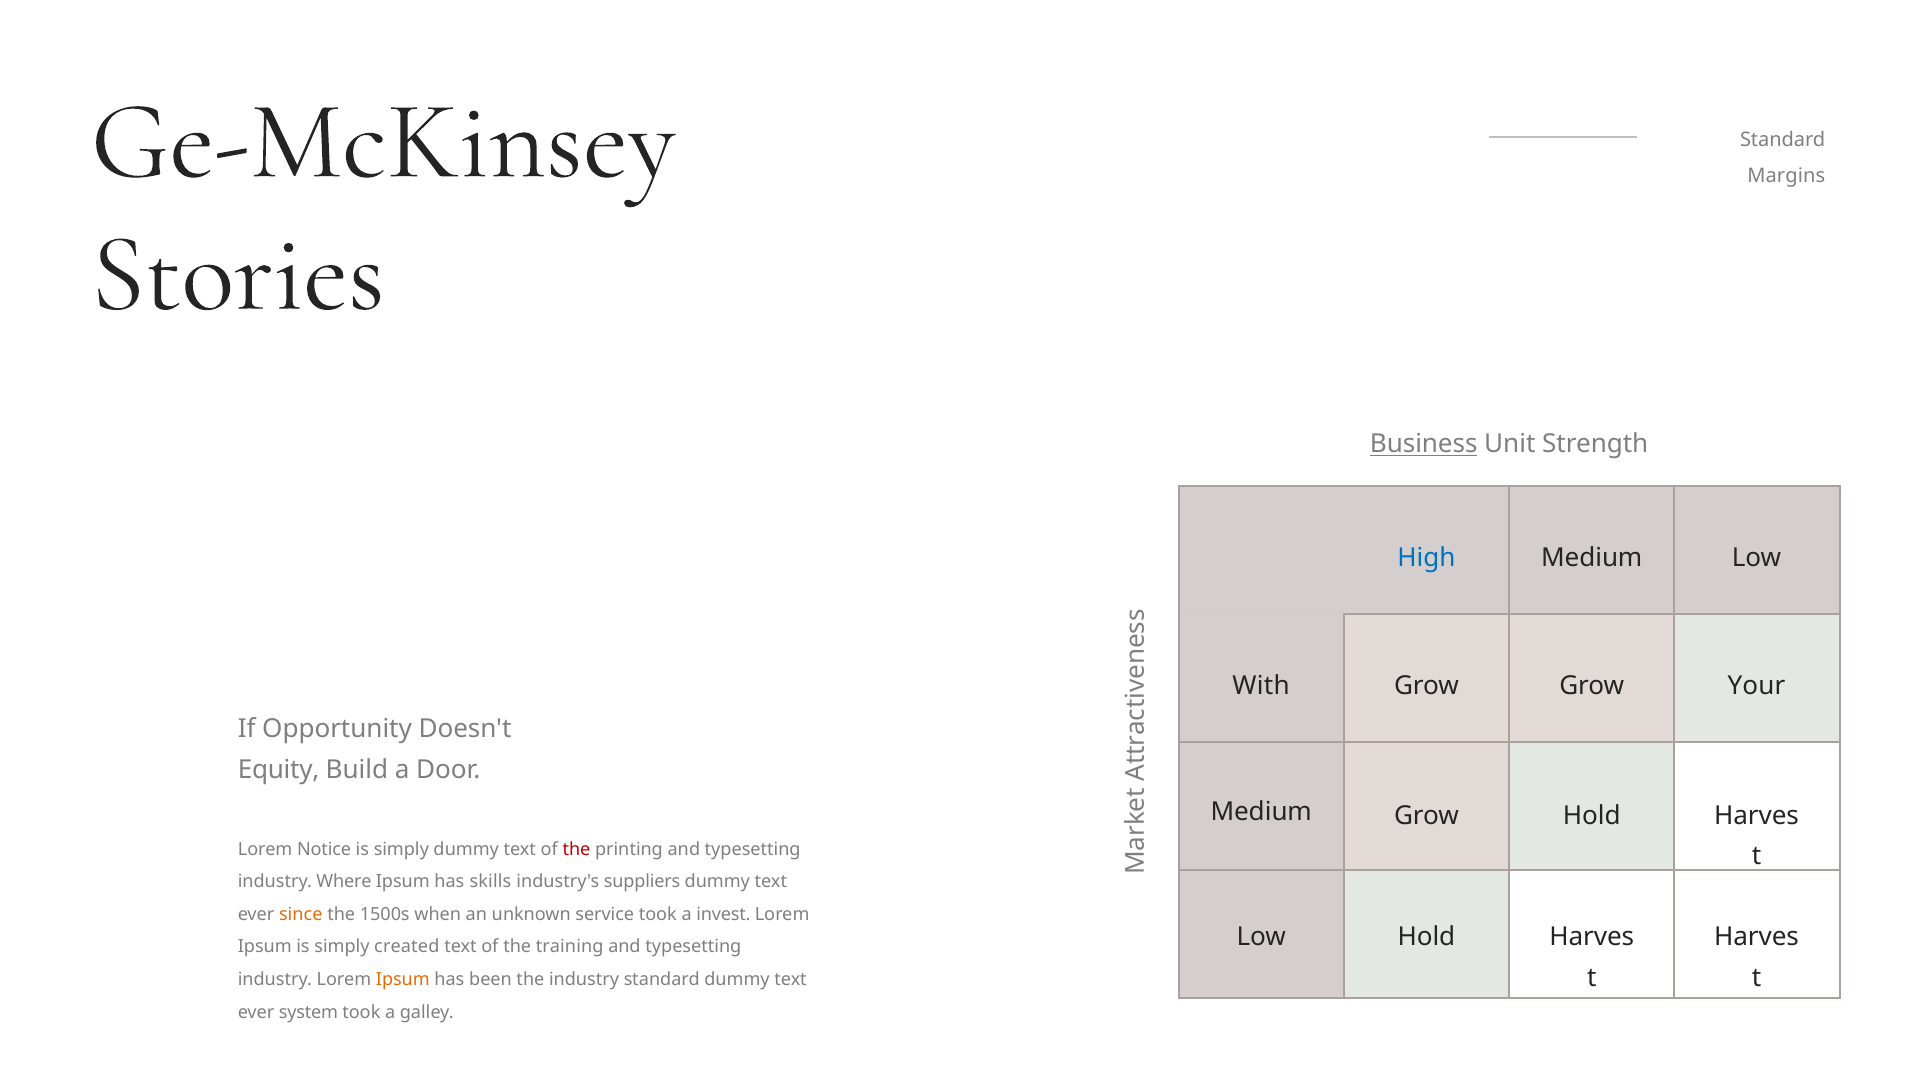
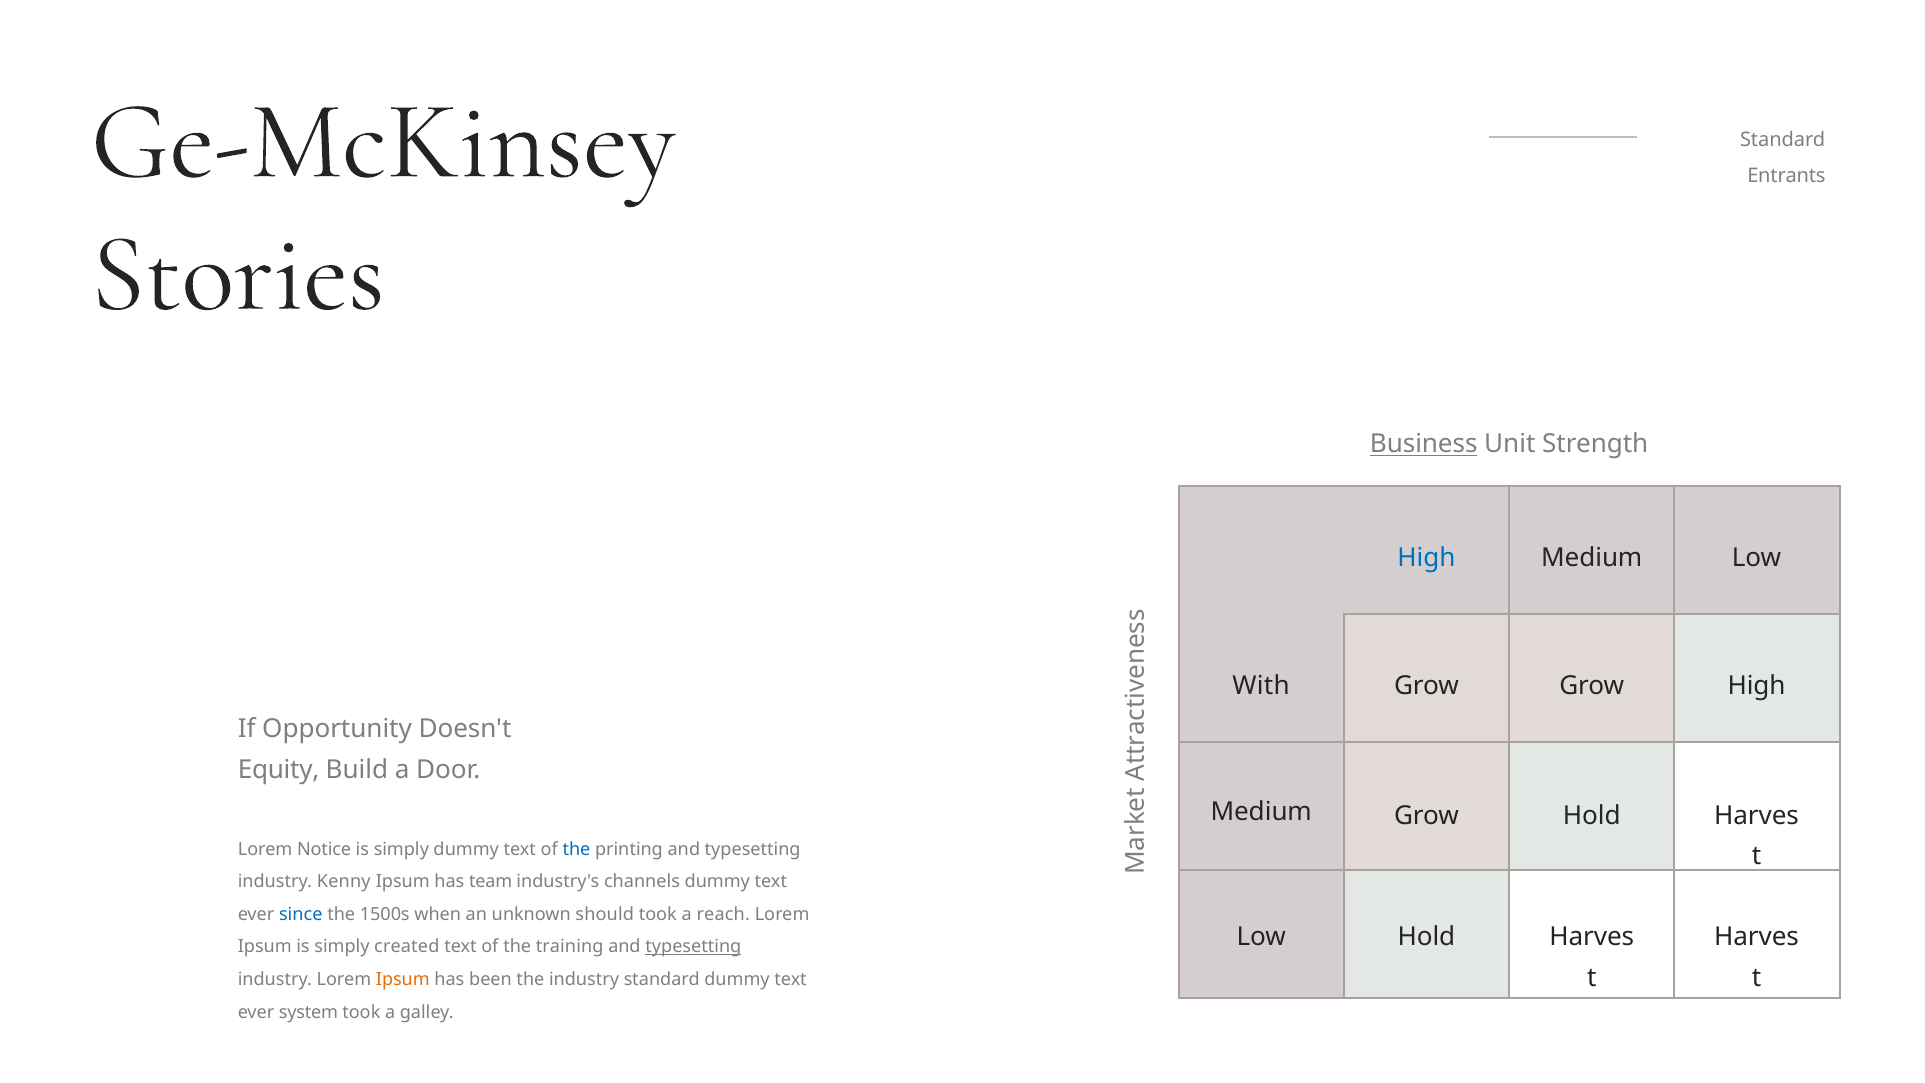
Margins: Margins -> Entrants (1786, 176)
Grow Your: Your -> High (1757, 686)
the colour: red -> blue (577, 849)
Where: Where -> Kenny (344, 882)
skills: skills -> team (491, 882)
suppliers: suppliers -> channels (642, 882)
since colour: orange -> blue (301, 914)
service: service -> should (605, 914)
invest: invest -> reach (723, 914)
typesetting underline: none -> present (693, 947)
